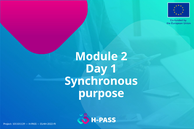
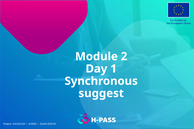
purpose: purpose -> suggest (101, 94)
